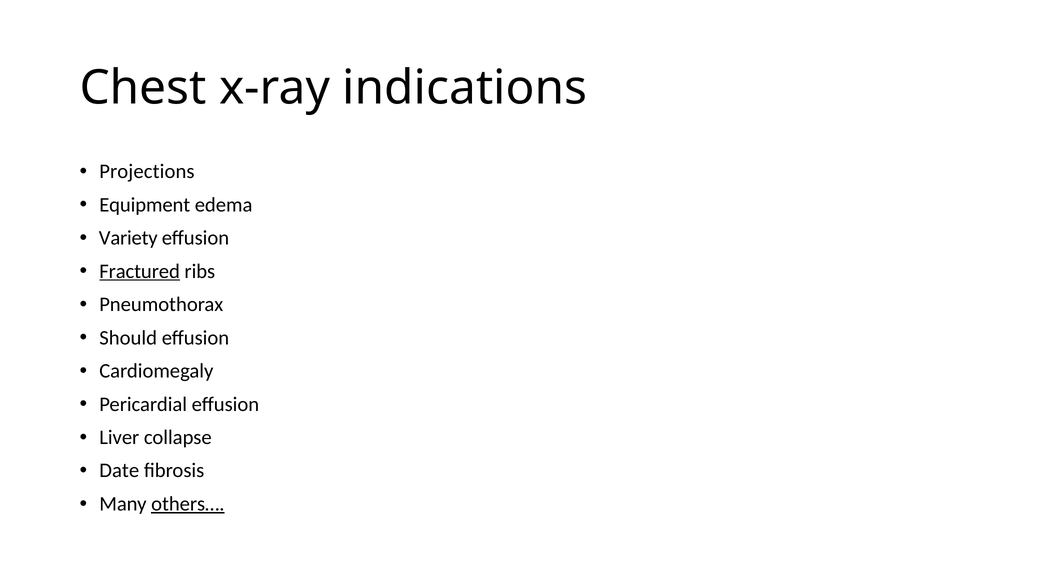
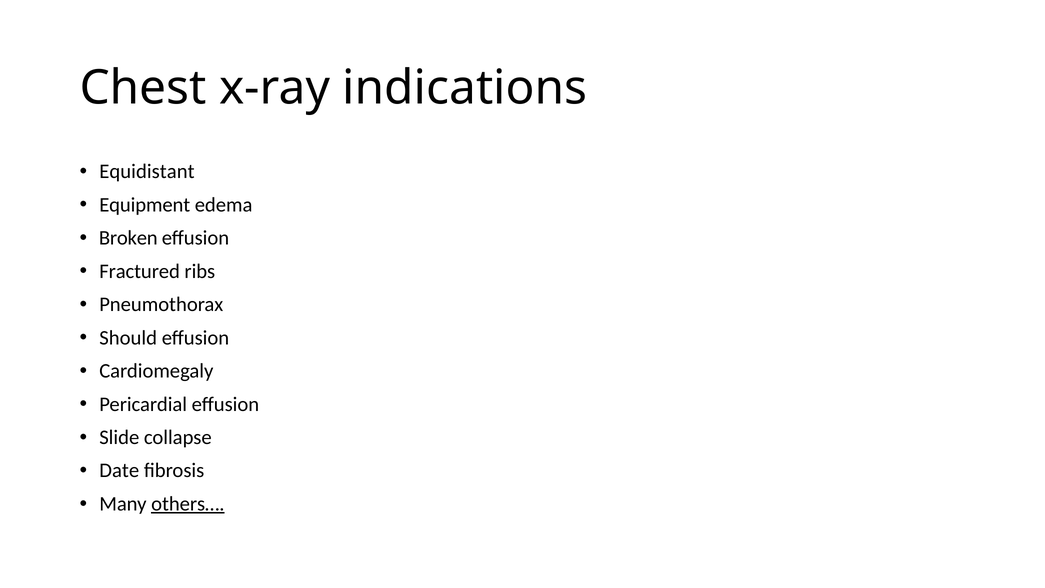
Projections: Projections -> Equidistant (147, 171)
Variety: Variety -> Broken (128, 238)
Fractured underline: present -> none (140, 271)
Liver: Liver -> Slide (119, 437)
